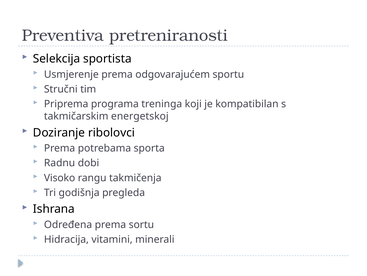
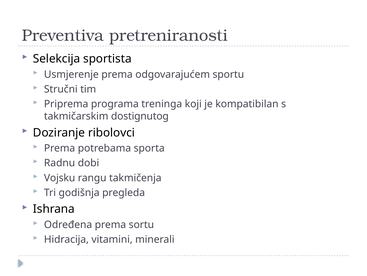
energetskoj: energetskoj -> dostignutog (140, 116)
Visoko: Visoko -> Vojsku (60, 177)
